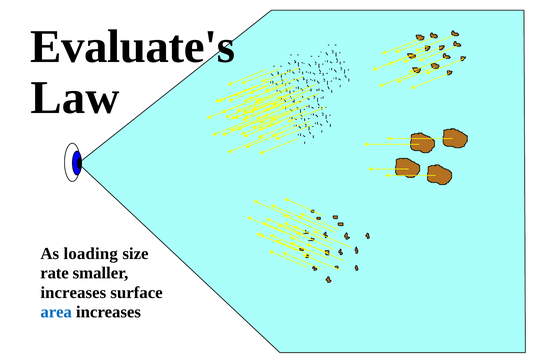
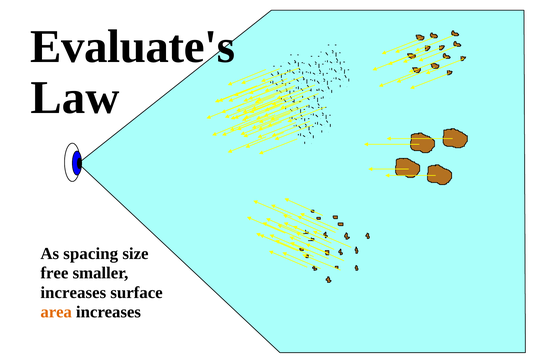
loading: loading -> spacing (91, 254)
rate: rate -> free (54, 273)
area colour: blue -> orange (56, 312)
